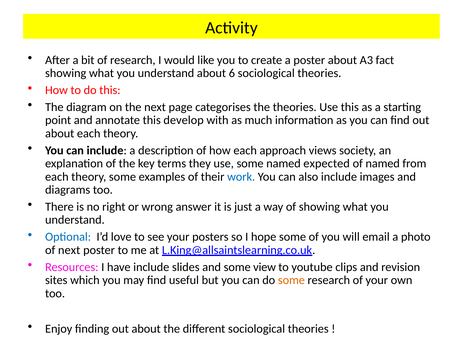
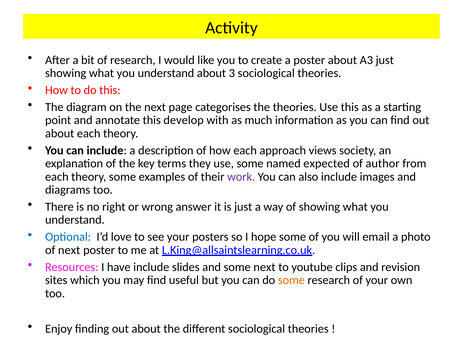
A3 fact: fact -> just (385, 60)
6: 6 -> 3 (232, 73)
of named: named -> author (383, 164)
work colour: blue -> purple (241, 177)
some view: view -> next (264, 267)
